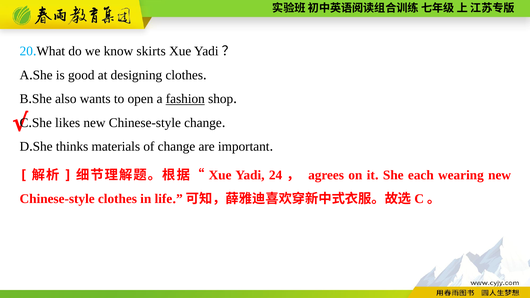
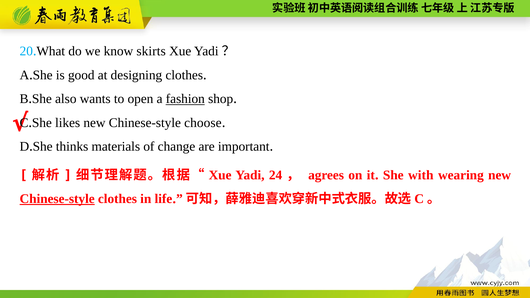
Chinese-style change: change -> choose (203, 123)
each: each -> with (421, 175)
Chinese-style underline: none -> present (57, 199)
